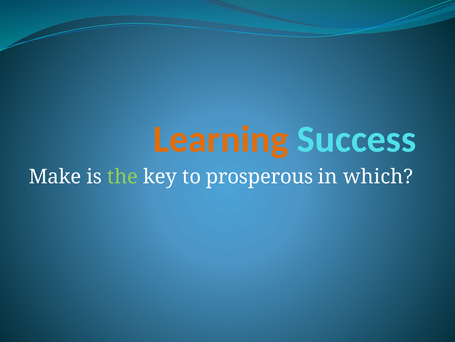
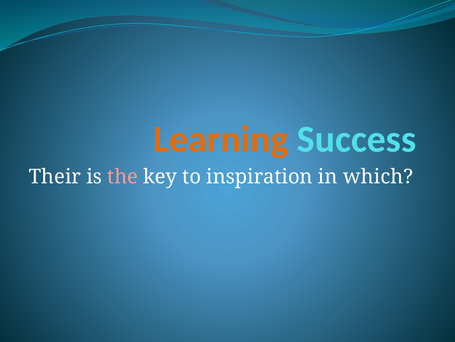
Make: Make -> Their (55, 176)
the colour: light green -> pink (123, 176)
prosperous: prosperous -> inspiration (260, 176)
